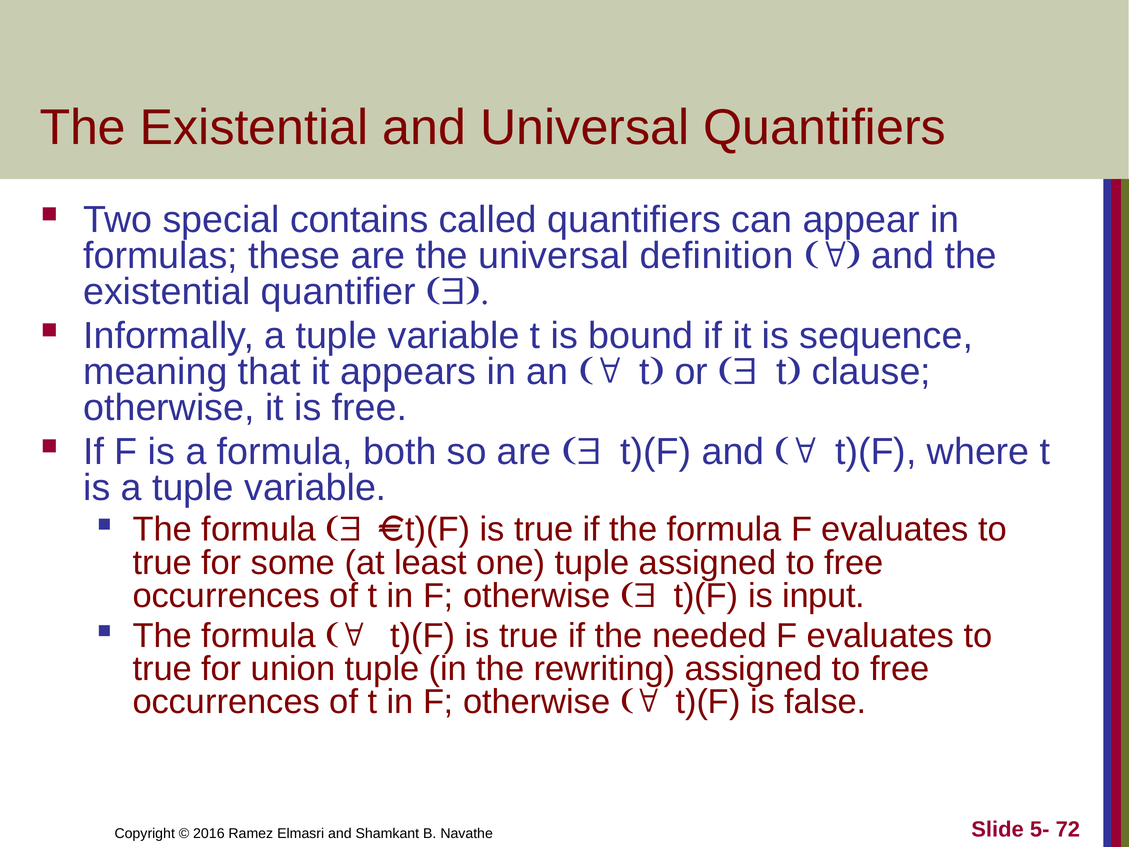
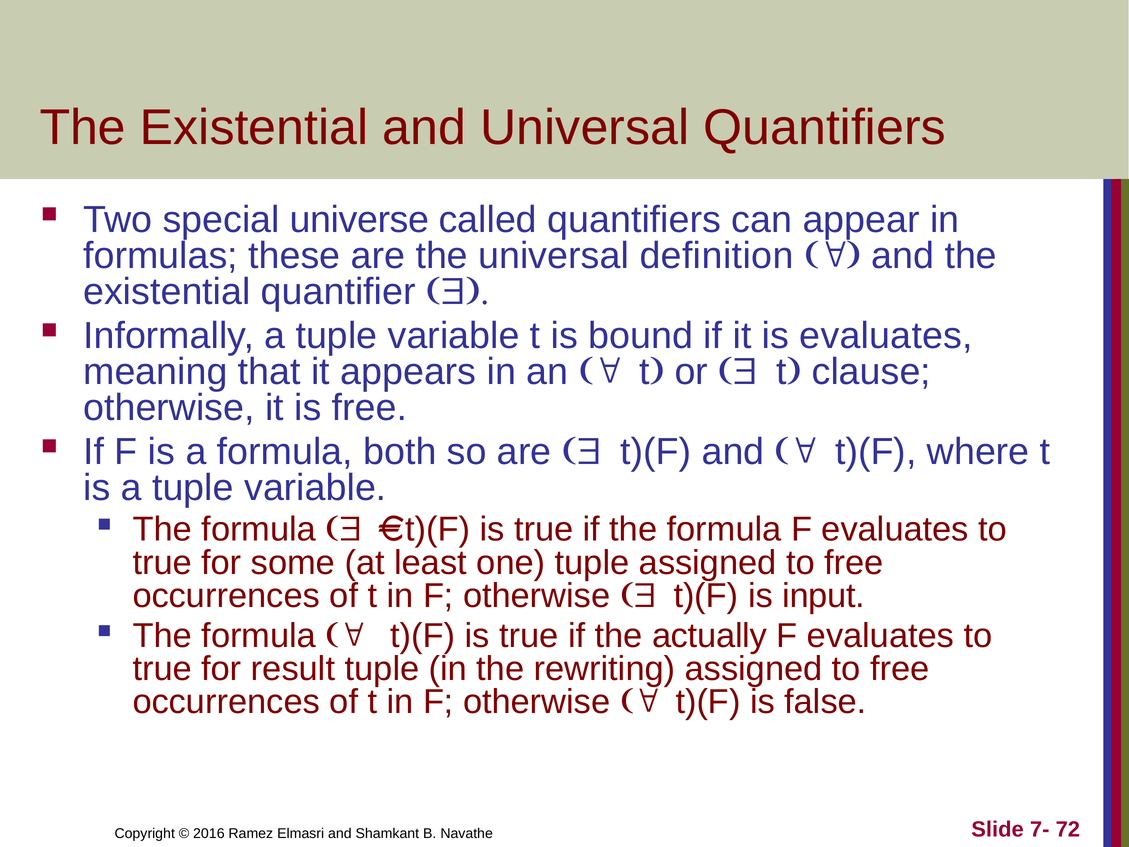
contains: contains -> universe (359, 220)
is sequence: sequence -> evaluates (886, 336)
needed: needed -> actually (710, 636)
union: union -> result (293, 669)
5-: 5- -> 7- (1040, 829)
